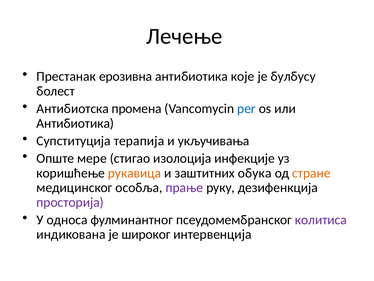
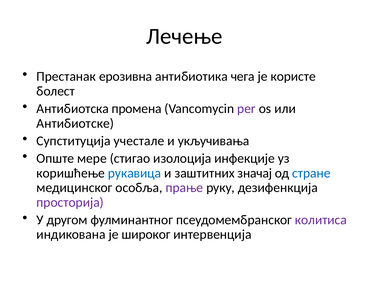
које: које -> чега (243, 76)
булбусу: булбусу -> користе (293, 76)
per colour: blue -> purple (246, 109)
Антибиотика: Антибиотика -> Антибиотске (75, 123)
терапија: терапија -> учестале (139, 141)
рукавица colour: orange -> blue (135, 173)
обука: обука -> значај (255, 173)
стране colour: orange -> blue (311, 173)
односа: односа -> другом (67, 220)
